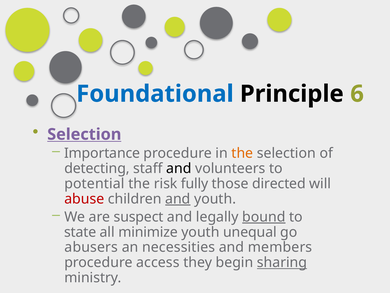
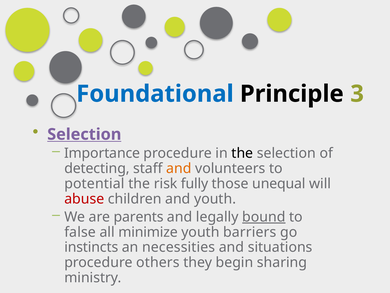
6: 6 -> 3 (357, 94)
the colour: orange -> black (242, 153)
and colour: black -> orange (179, 168)
directed: directed -> unequal (279, 183)
and underline: present -> none (178, 199)
suspect: suspect -> parents (139, 217)
state: state -> false (80, 232)
unequal: unequal -> barriers (250, 232)
abusers: abusers -> instincts (91, 247)
members: members -> situations (280, 247)
access: access -> others (158, 262)
sharing underline: present -> none (282, 262)
